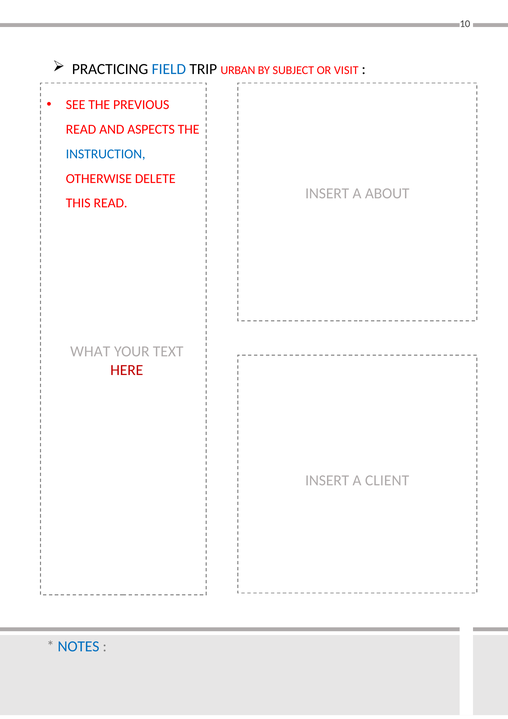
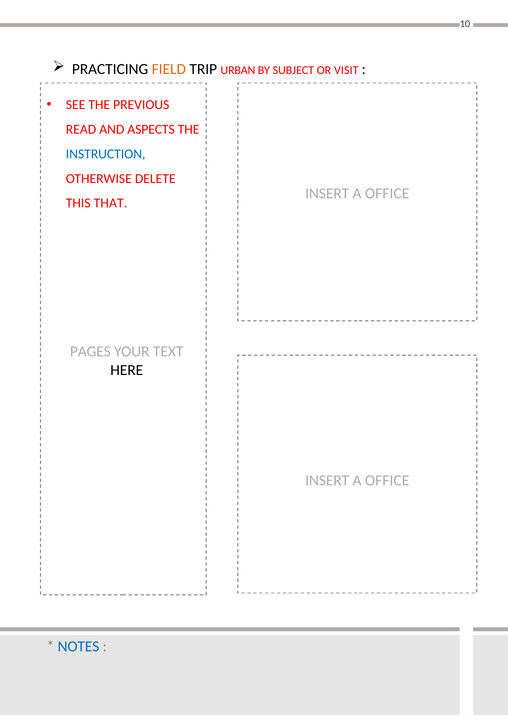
FIELD colour: blue -> orange (169, 69)
ABOUT: ABOUT -> OFFICE (387, 193)
THIS READ: READ -> THAT (110, 203)
WHAT: WHAT -> PAGES (90, 351)
HERE colour: red -> black (127, 370)
CLIENT: CLIENT -> OFFICE (387, 480)
